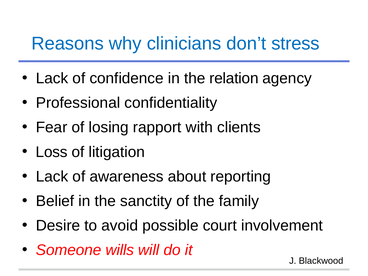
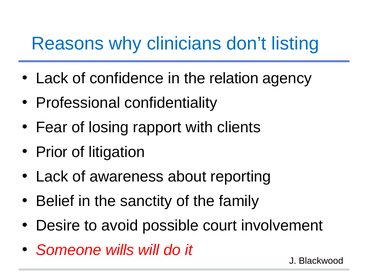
stress: stress -> listing (295, 44)
Loss: Loss -> Prior (52, 152)
